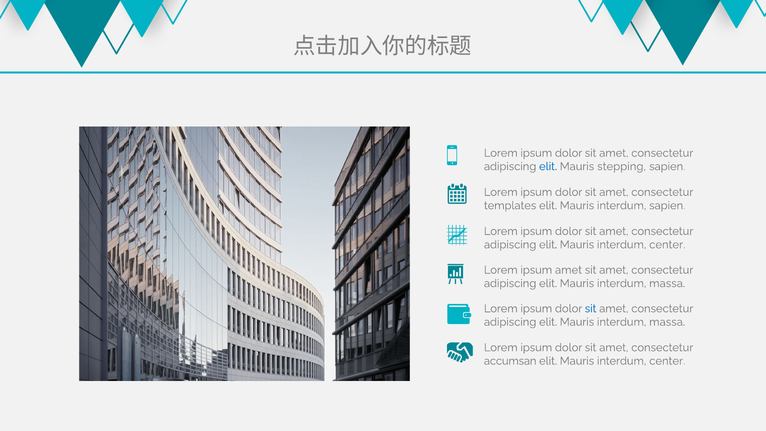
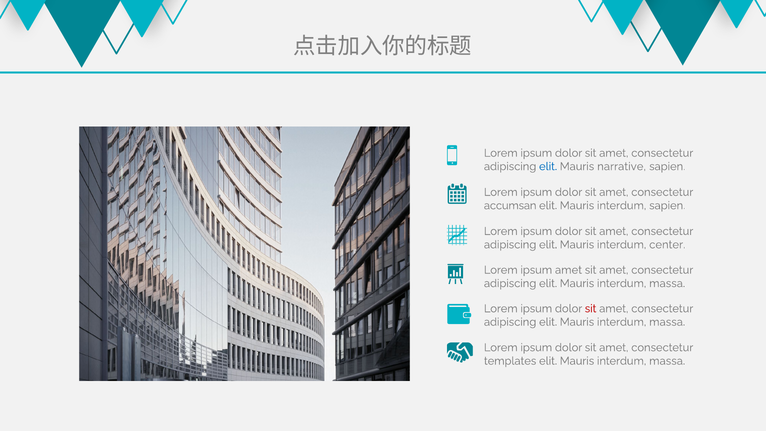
stepping: stepping -> narrative (622, 166)
templates: templates -> accumsan (510, 206)
sit colour: blue -> red (591, 309)
accumsan: accumsan -> templates (510, 361)
center: center -> massa (667, 361)
